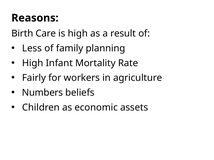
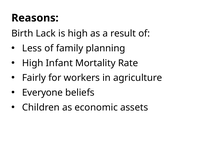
Care: Care -> Lack (46, 34)
Numbers: Numbers -> Everyone (42, 93)
